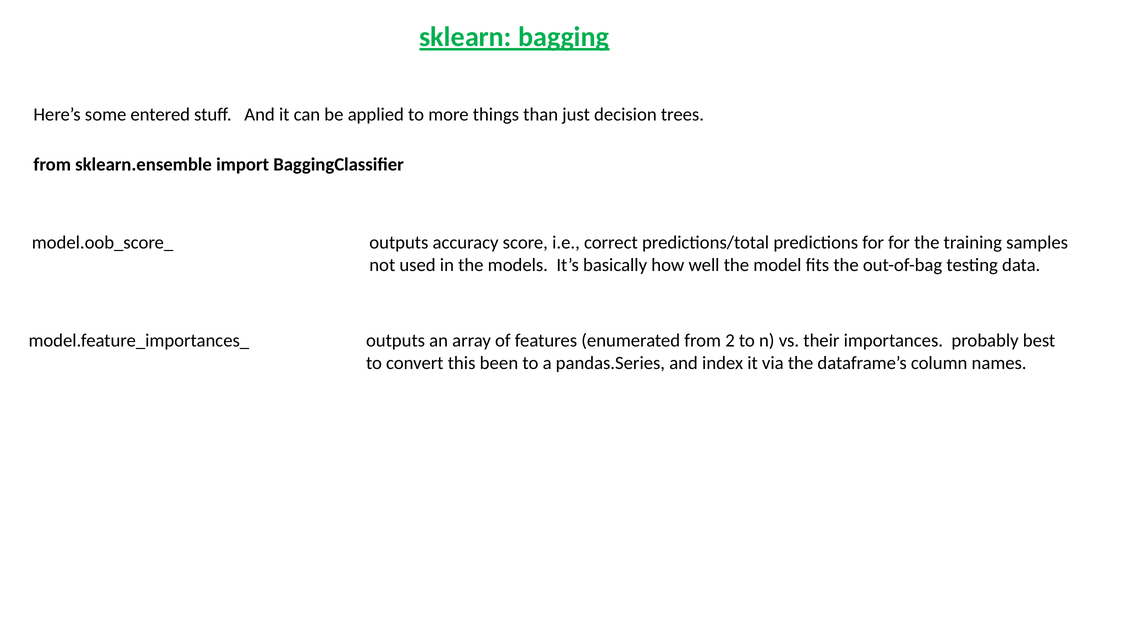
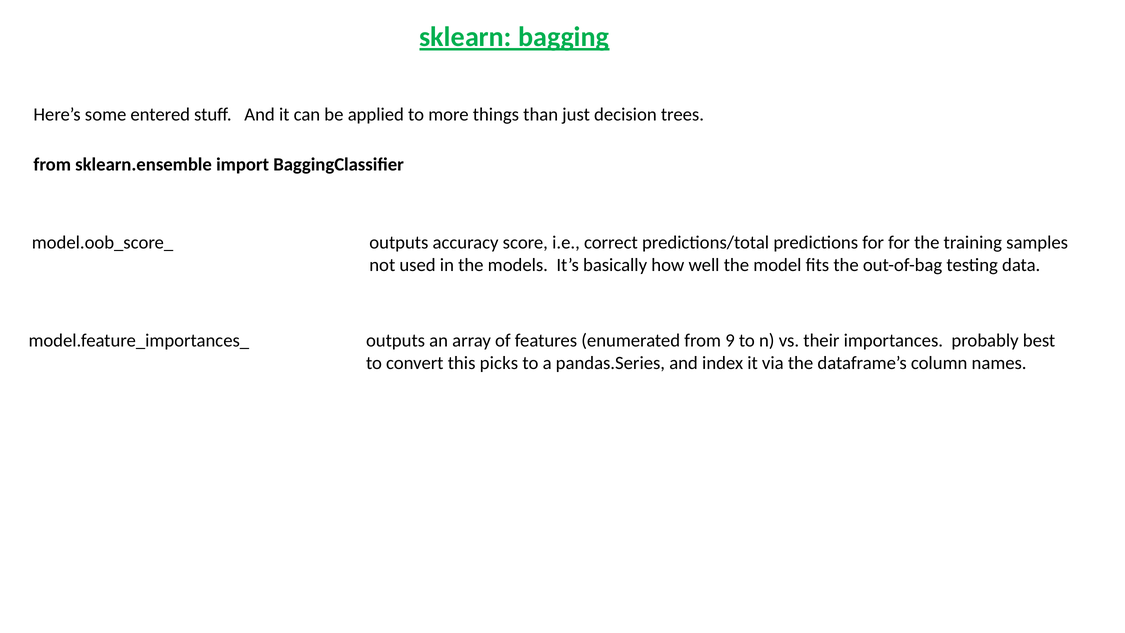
2: 2 -> 9 (730, 340)
been: been -> picks (499, 363)
